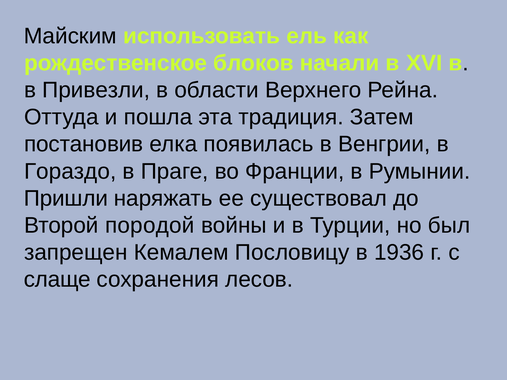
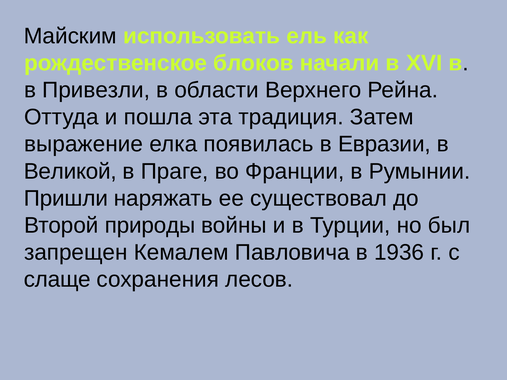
постановив: постановив -> выражение (84, 144)
Венгрии: Венгрии -> Евразии (384, 144)
Гораздо: Гораздо -> Великой (70, 171)
породой: породой -> природы (150, 225)
Пословицу: Пословицу -> Павловича (292, 252)
